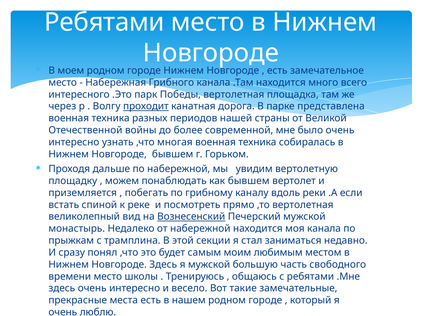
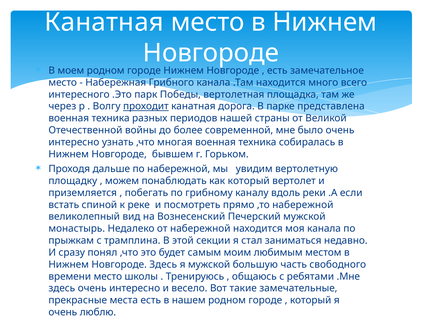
Ребятами: Ребятами -> Канатная (104, 22)
как бывшем: бывшем -> который (249, 181)
,то вертолетная: вертолетная -> набережной (303, 205)
Вознесенский underline: present -> none (191, 217)
